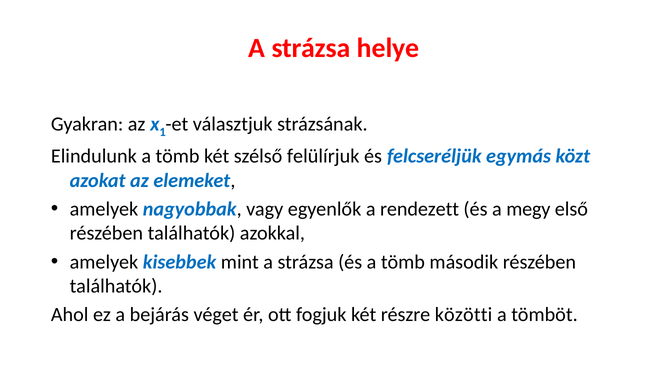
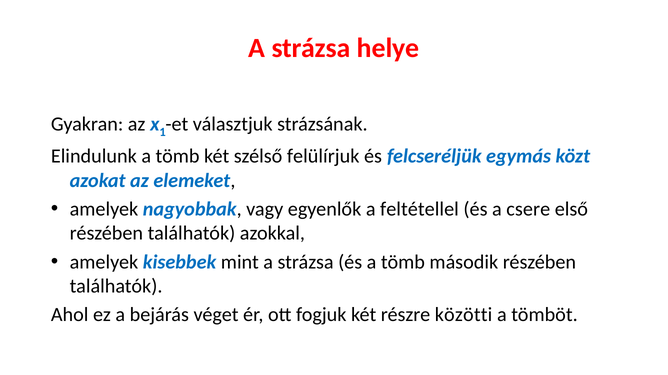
rendezett: rendezett -> feltétellel (419, 210)
megy: megy -> csere (528, 210)
